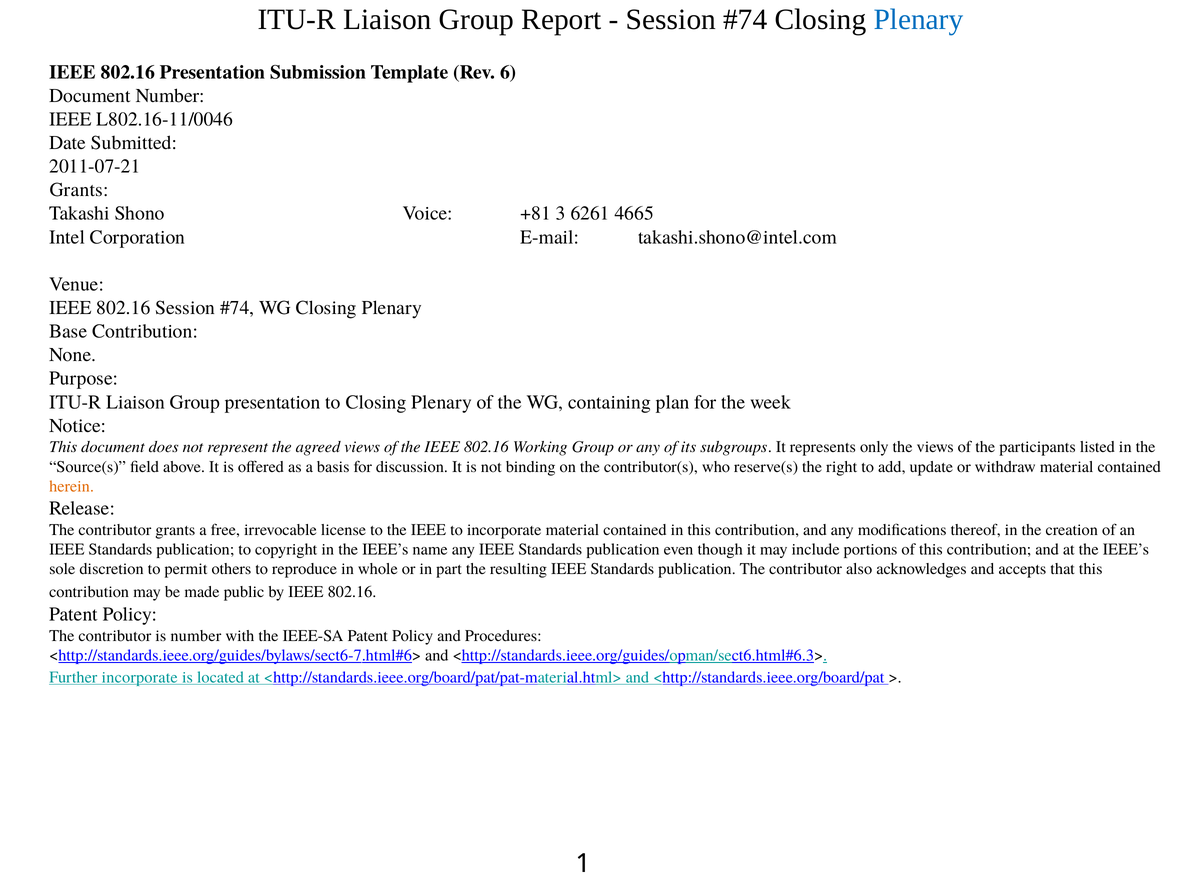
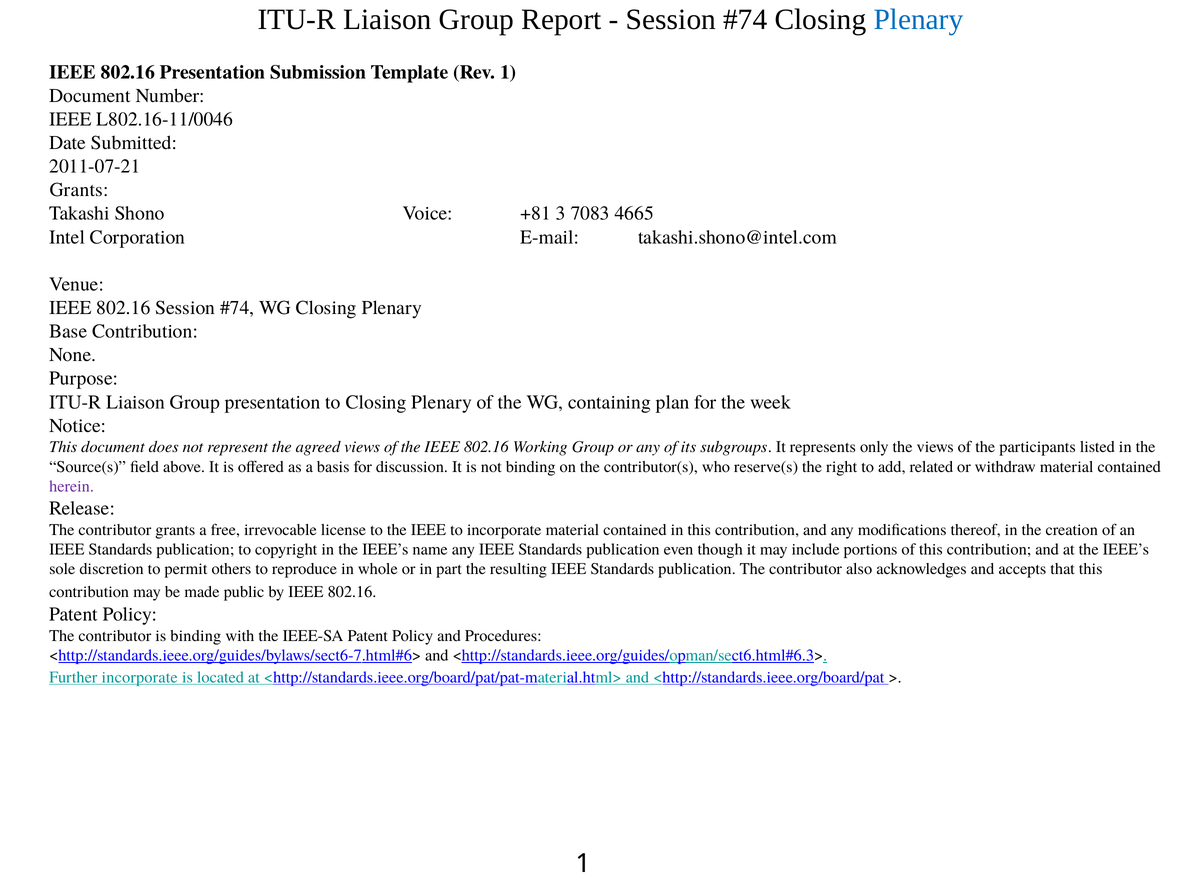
6: 6 -> 1 (508, 72)
6261: 6261 -> 7083 (590, 213)
update: update -> related (931, 466)
herein colour: orange -> purple (72, 486)
is number: number -> binding (196, 635)
